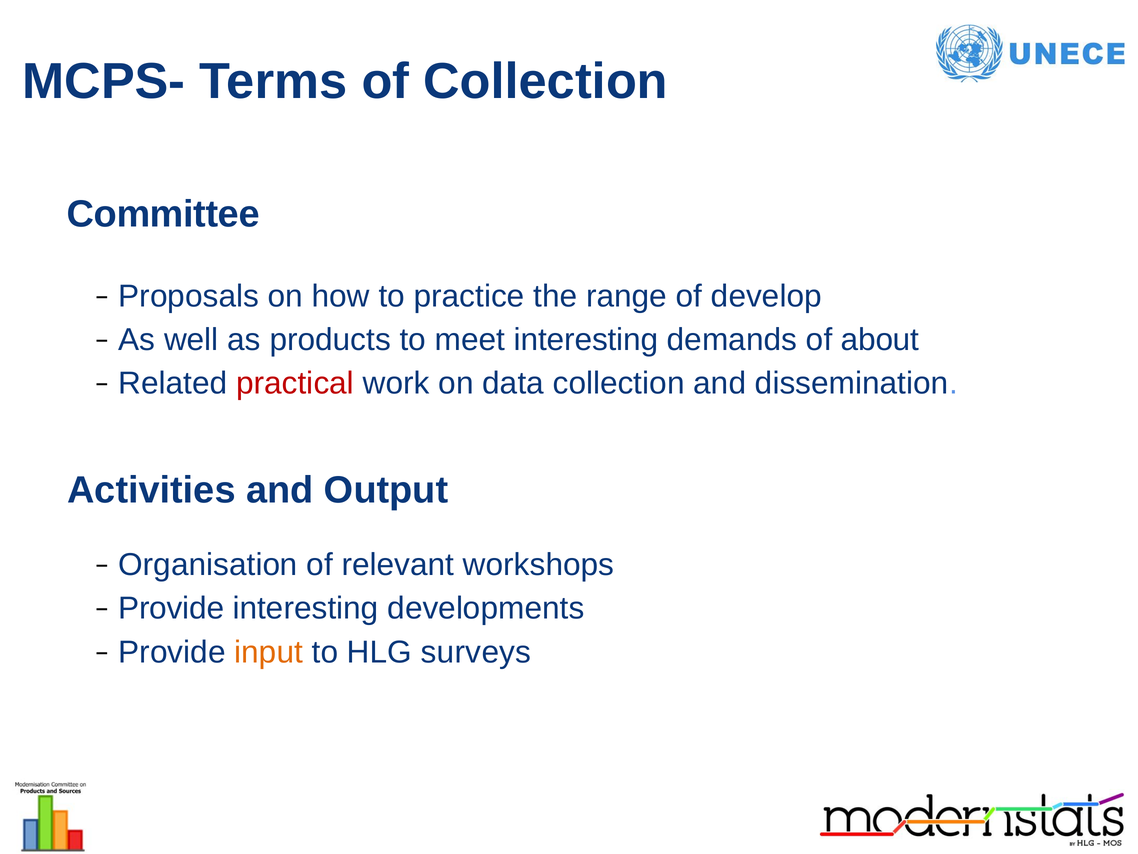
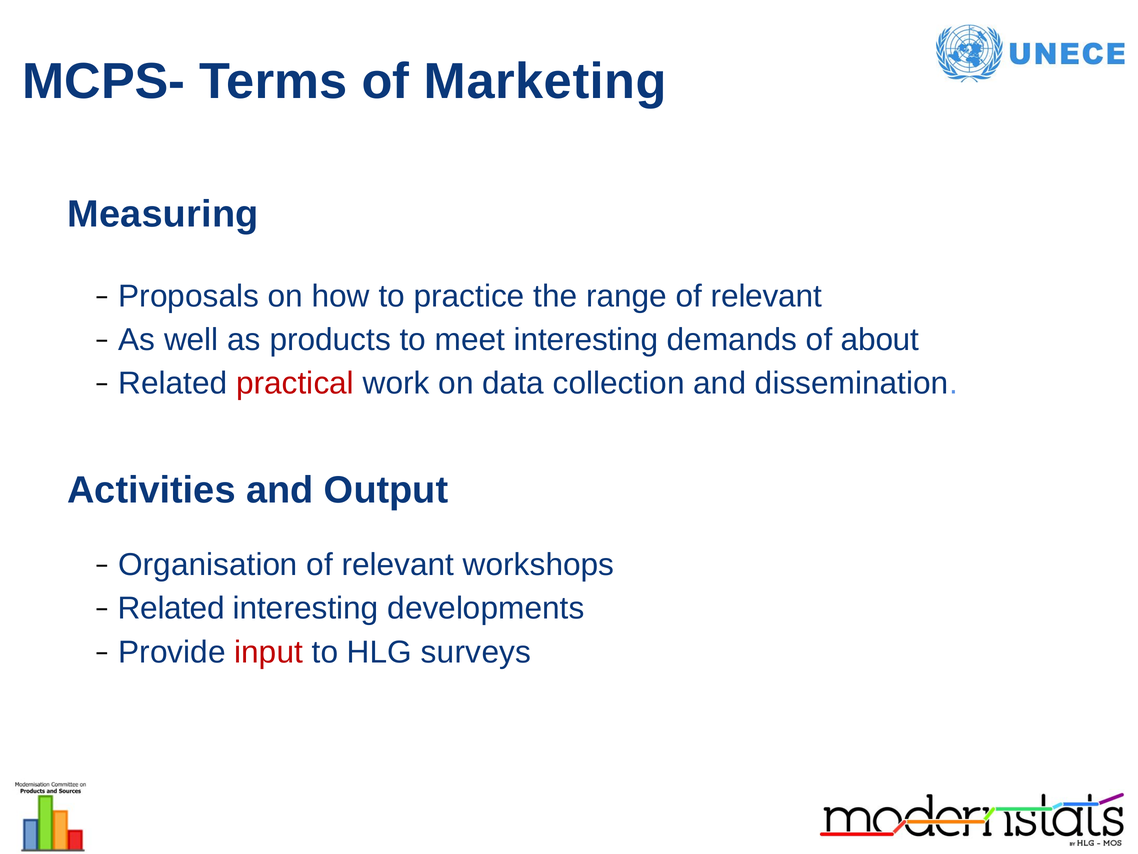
of Collection: Collection -> Marketing (545, 82)
Committee: Committee -> Measuring (163, 214)
range of develop: develop -> relevant (766, 296)
Provide: Provide -> Related (171, 608)
input colour: orange -> red (269, 652)
